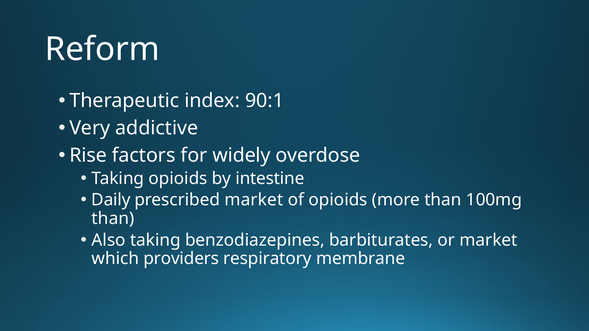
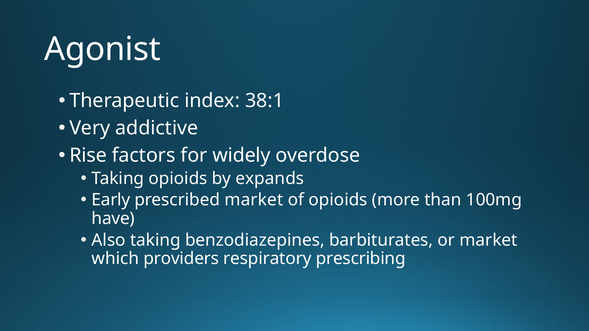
Reform: Reform -> Agonist (102, 49)
90:1: 90:1 -> 38:1 (265, 101)
intestine: intestine -> expands (270, 179)
Daily: Daily -> Early (111, 200)
than: than -> have (113, 219)
membrane: membrane -> prescribing (361, 259)
